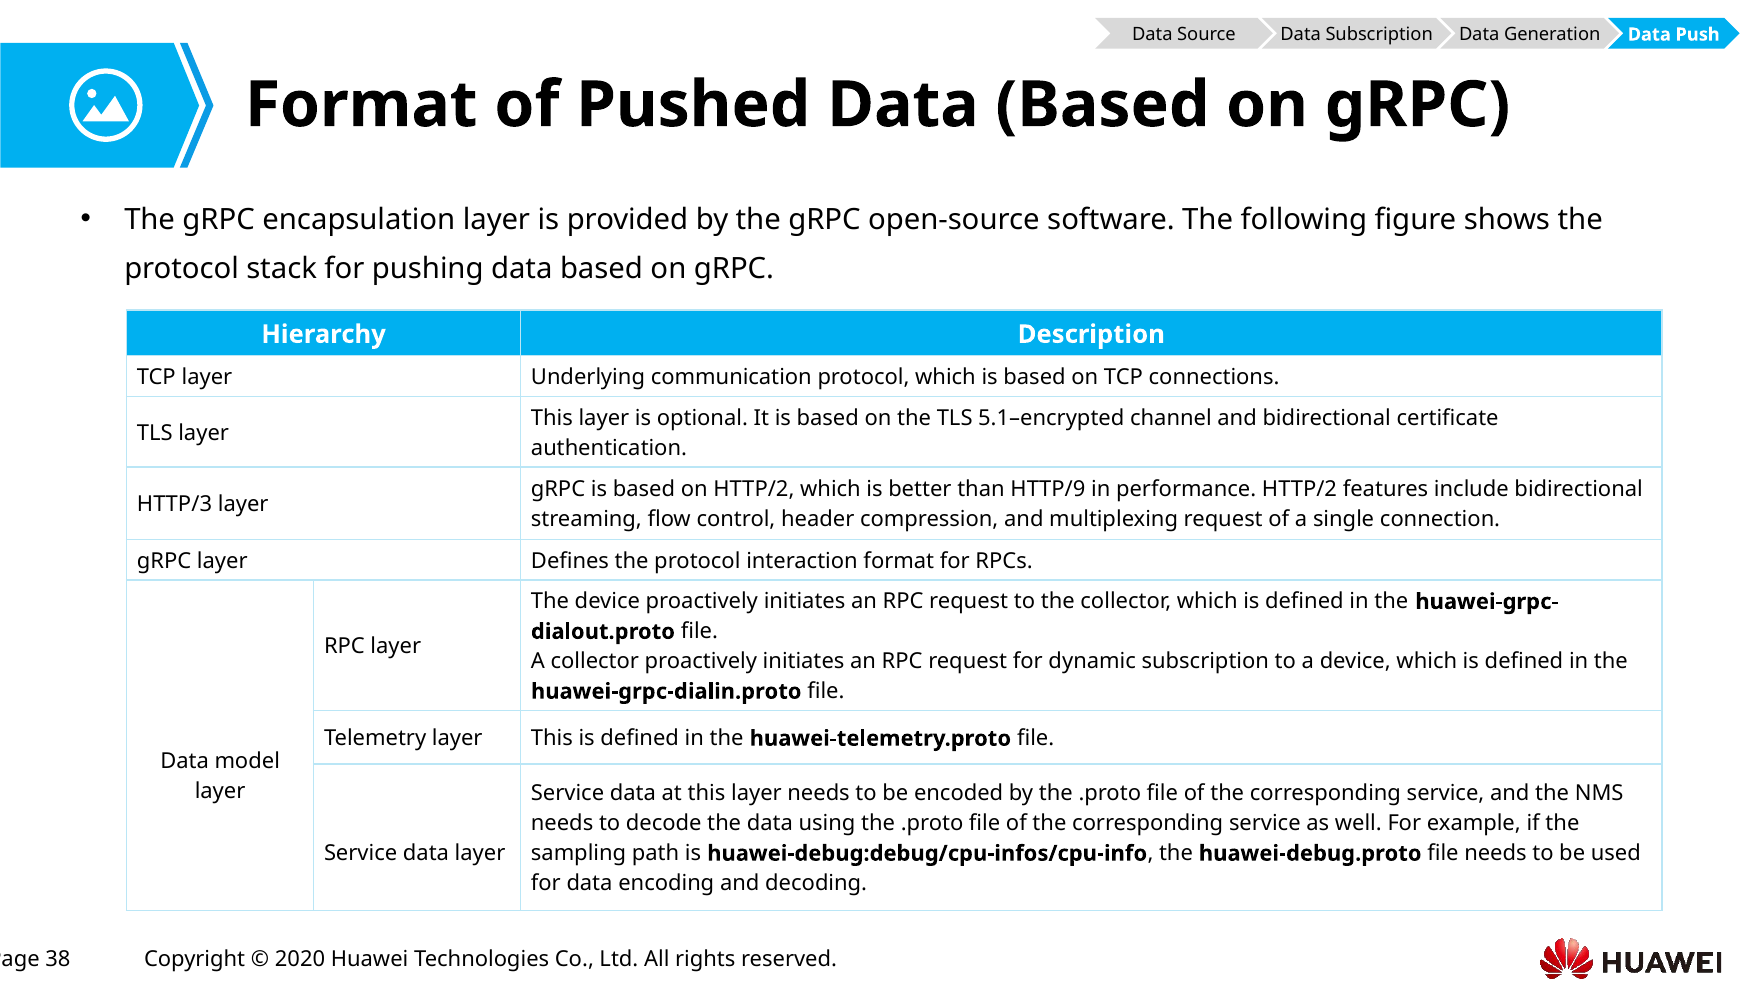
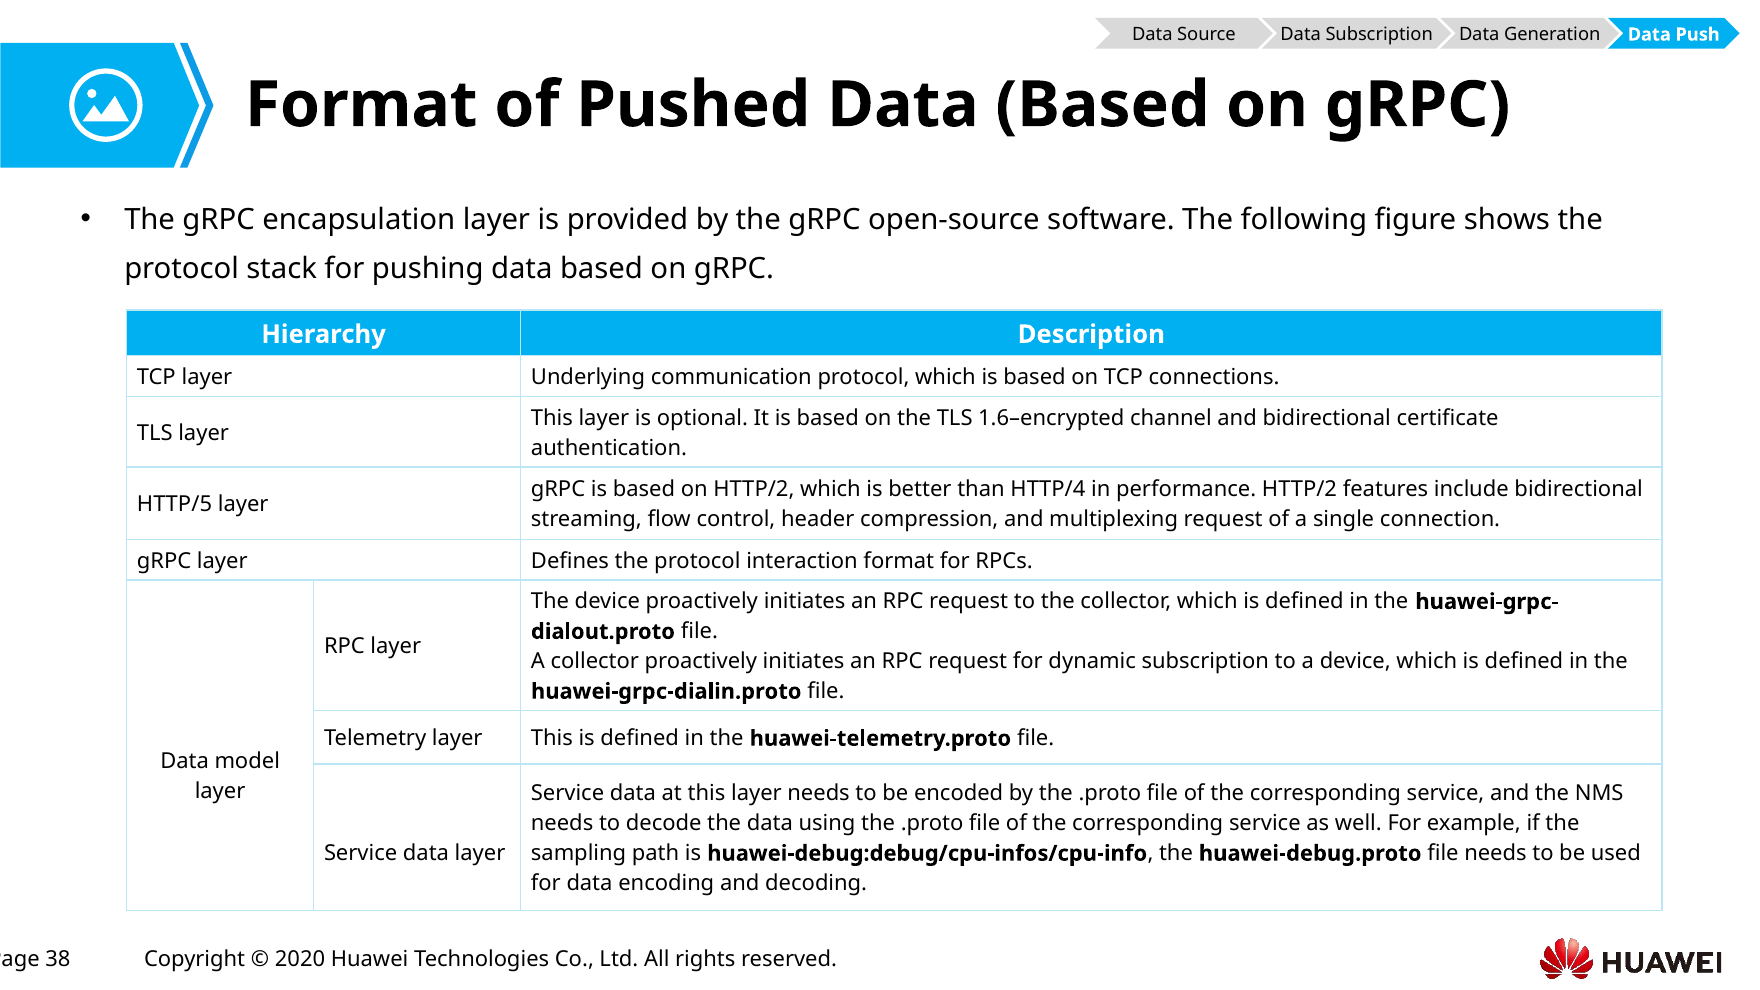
5.1–encrypted: 5.1–encrypted -> 1.6–encrypted (1051, 418)
HTTP/9: HTTP/9 -> HTTP/4 (1048, 489)
HTTP/3: HTTP/3 -> HTTP/5 (175, 504)
